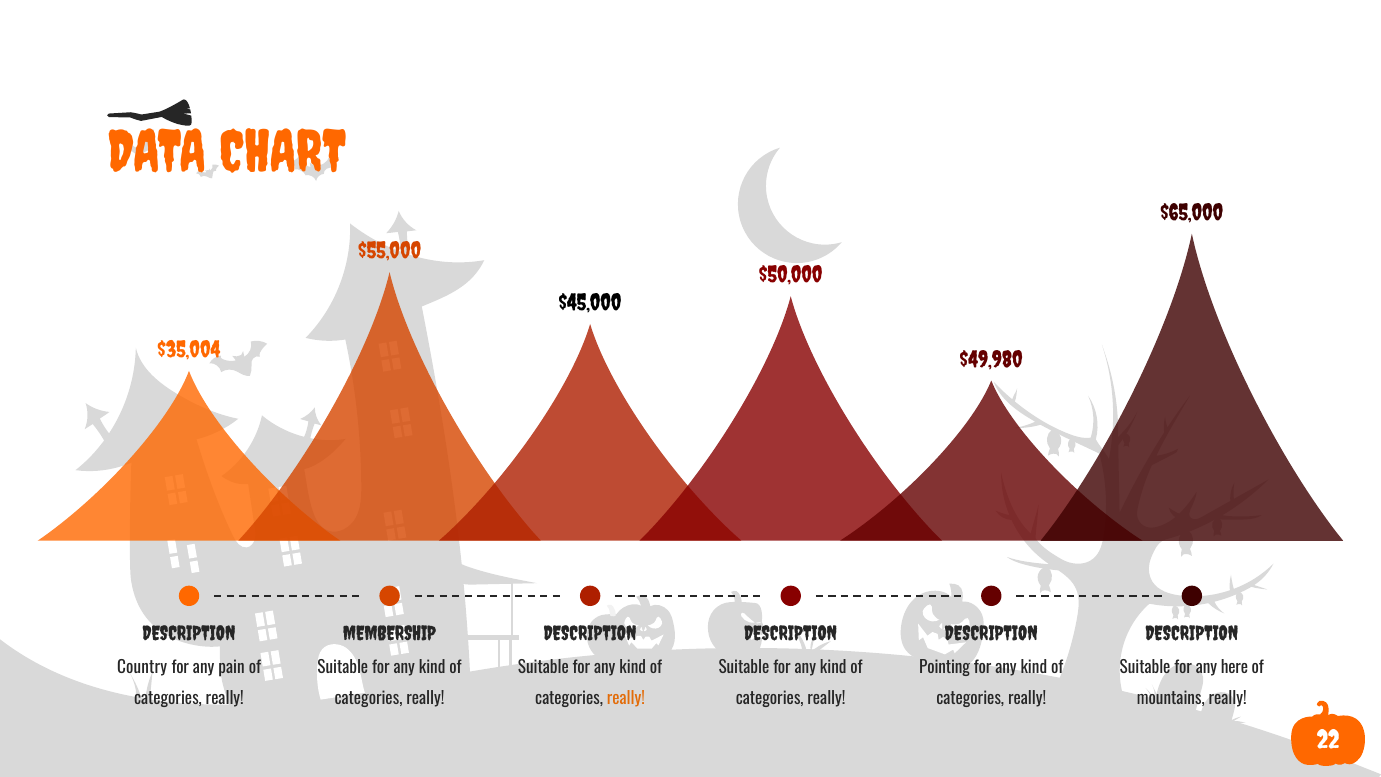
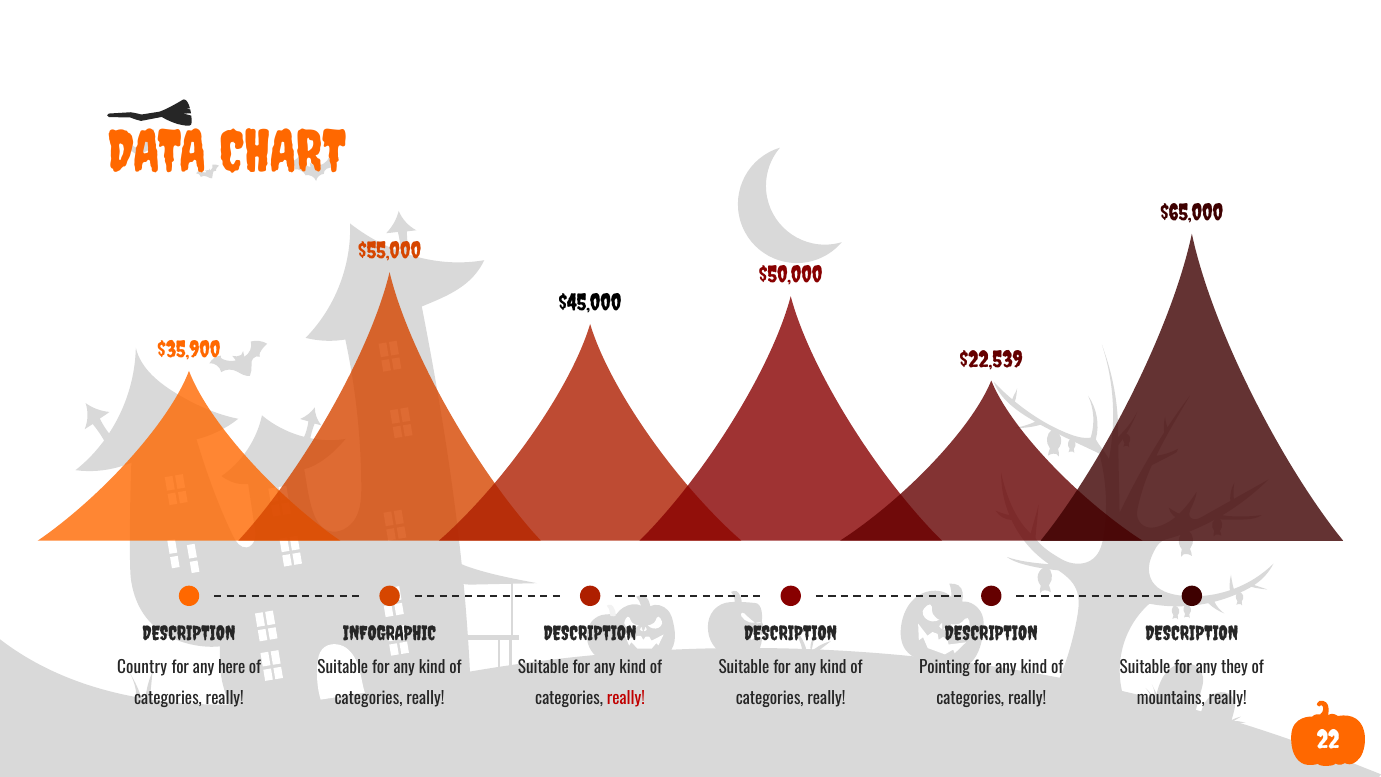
$35,004: $35,004 -> $35,900 (189, 349)
$49,980: $49,980 -> $22,539 (991, 359)
MEMBERSHIP: MEMBERSHIP -> INFOGRAPHIC (390, 634)
pain: pain -> here (232, 668)
here: here -> they (1234, 668)
really colour: orange -> red (626, 699)
